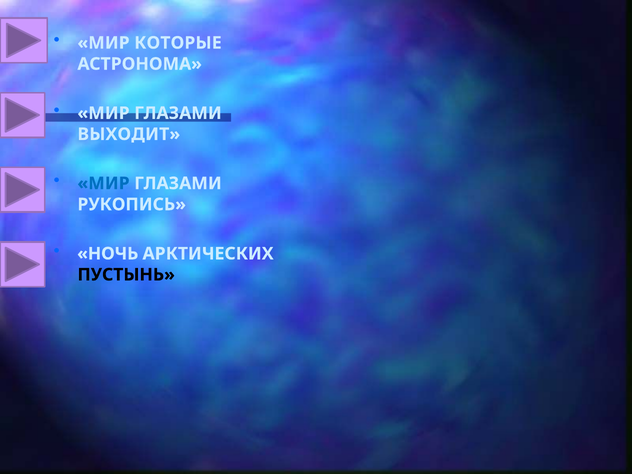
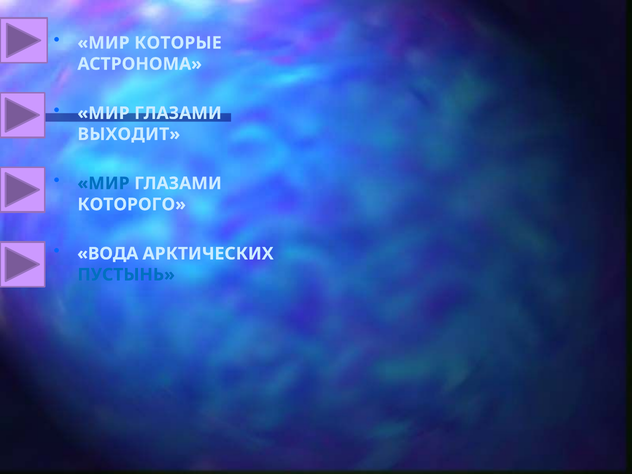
РУКОПИСЬ: РУКОПИСЬ -> КОТОРОГО (132, 204)
НОЧЬ: НОЧЬ -> ВОДА (108, 254)
ПУСТЫНЬ colour: black -> blue (126, 275)
